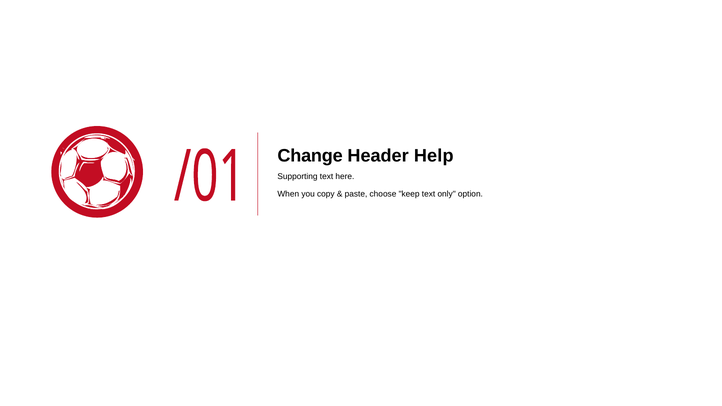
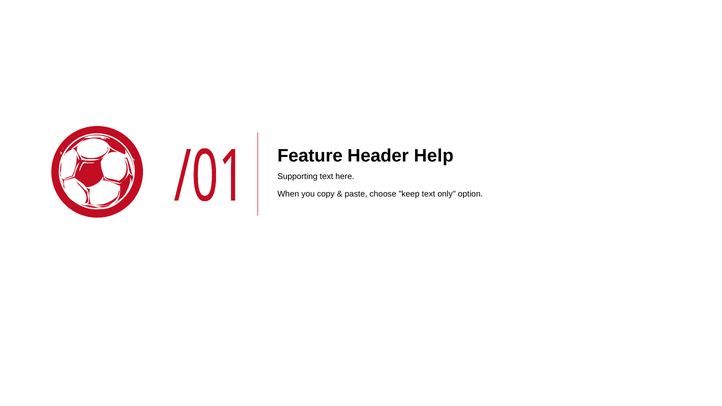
Change: Change -> Feature (310, 156)
